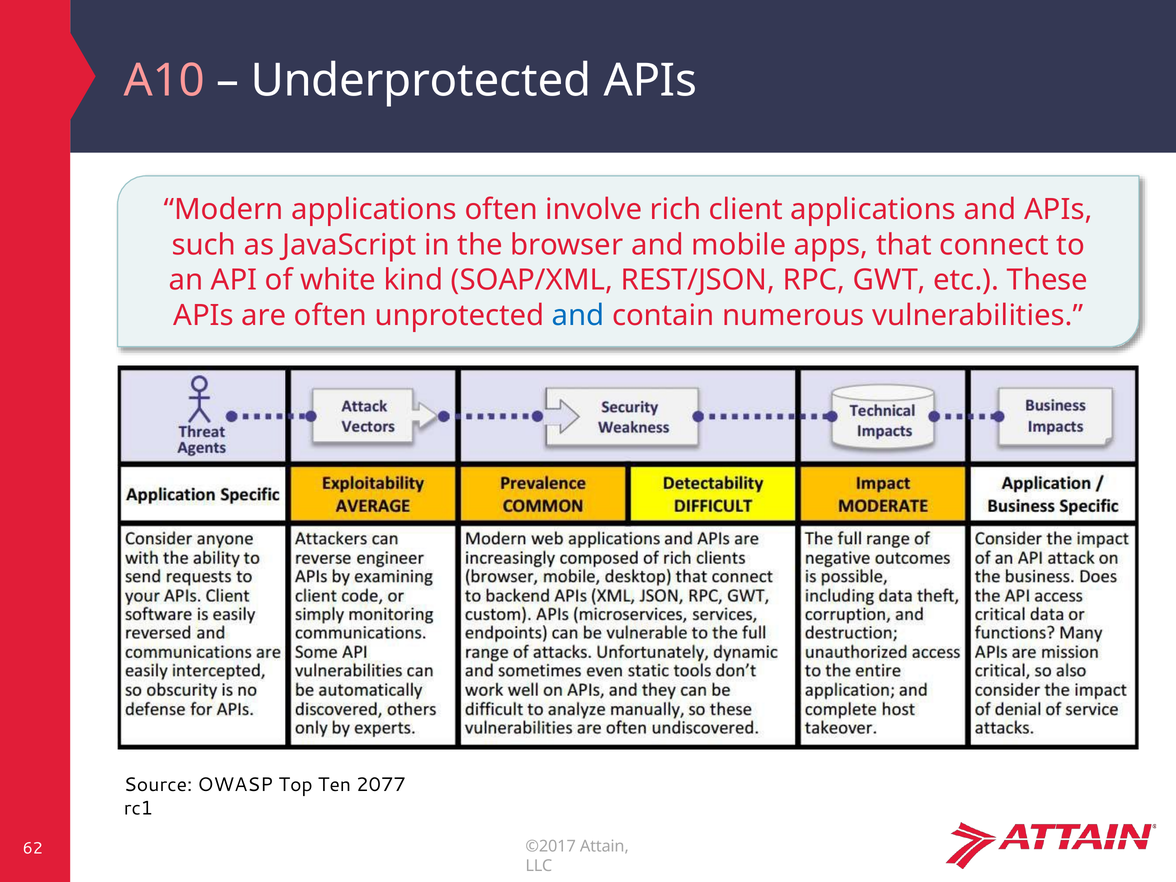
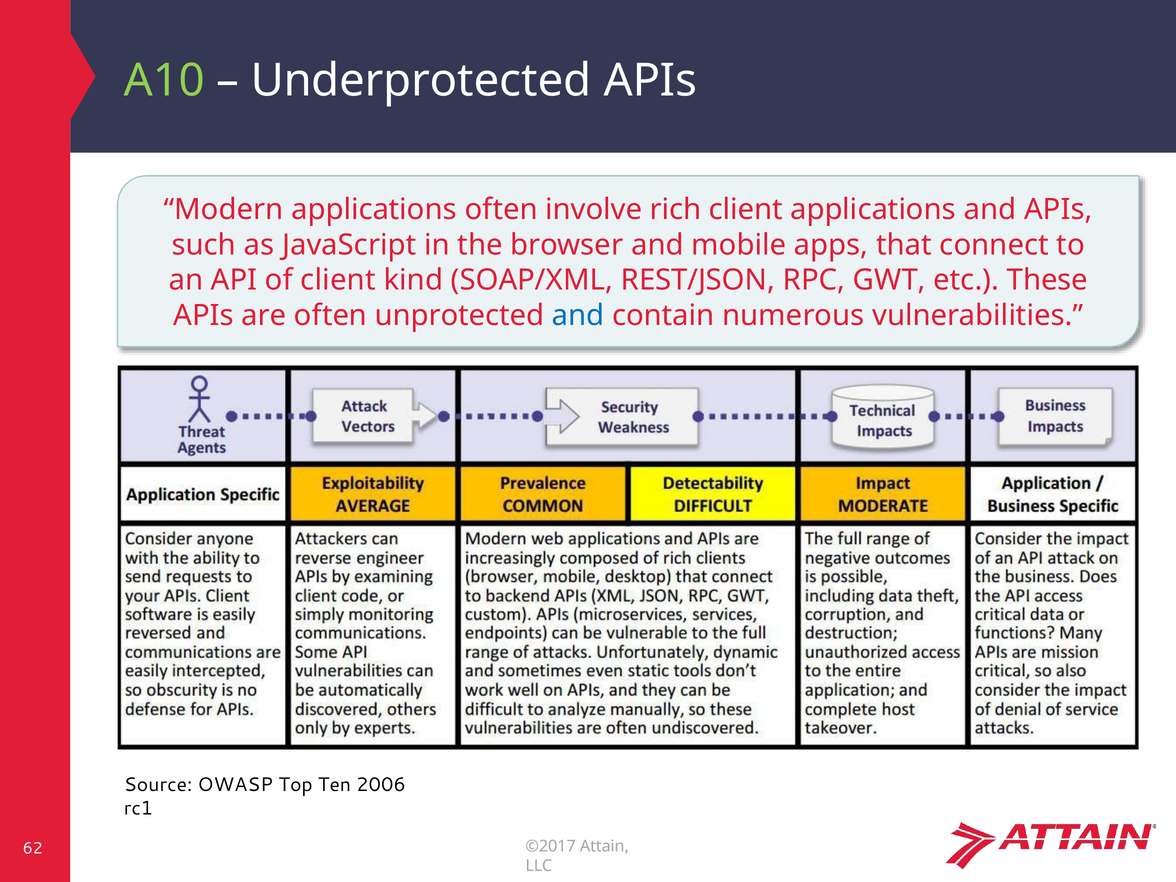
A10 colour: pink -> light green (164, 81)
of white: white -> client (338, 280)
2077: 2077 -> 2006 (381, 785)
